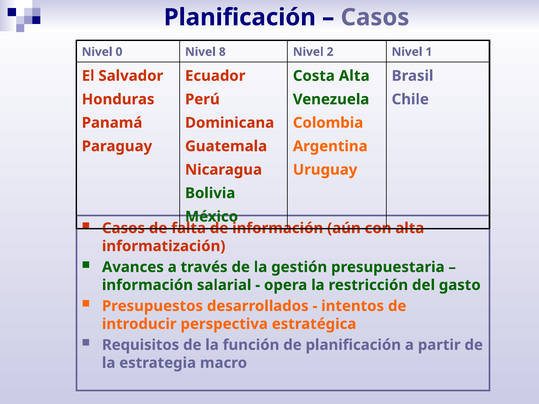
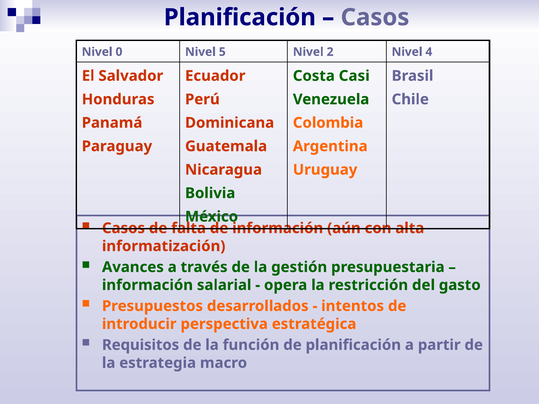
8: 8 -> 5 (222, 52)
1: 1 -> 4 (429, 52)
Costa Alta: Alta -> Casi (354, 76)
